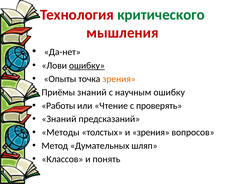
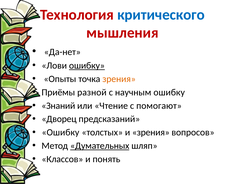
критического colour: green -> blue (161, 15)
Приёмы знаний: знаний -> разной (92, 92)
Работы: Работы -> Знаний (58, 106)
проверять: проверять -> помогают (159, 106)
Знаний: Знаний -> Дворец (59, 119)
Методы: Методы -> Ошибку (60, 132)
Думательных underline: none -> present (100, 146)
